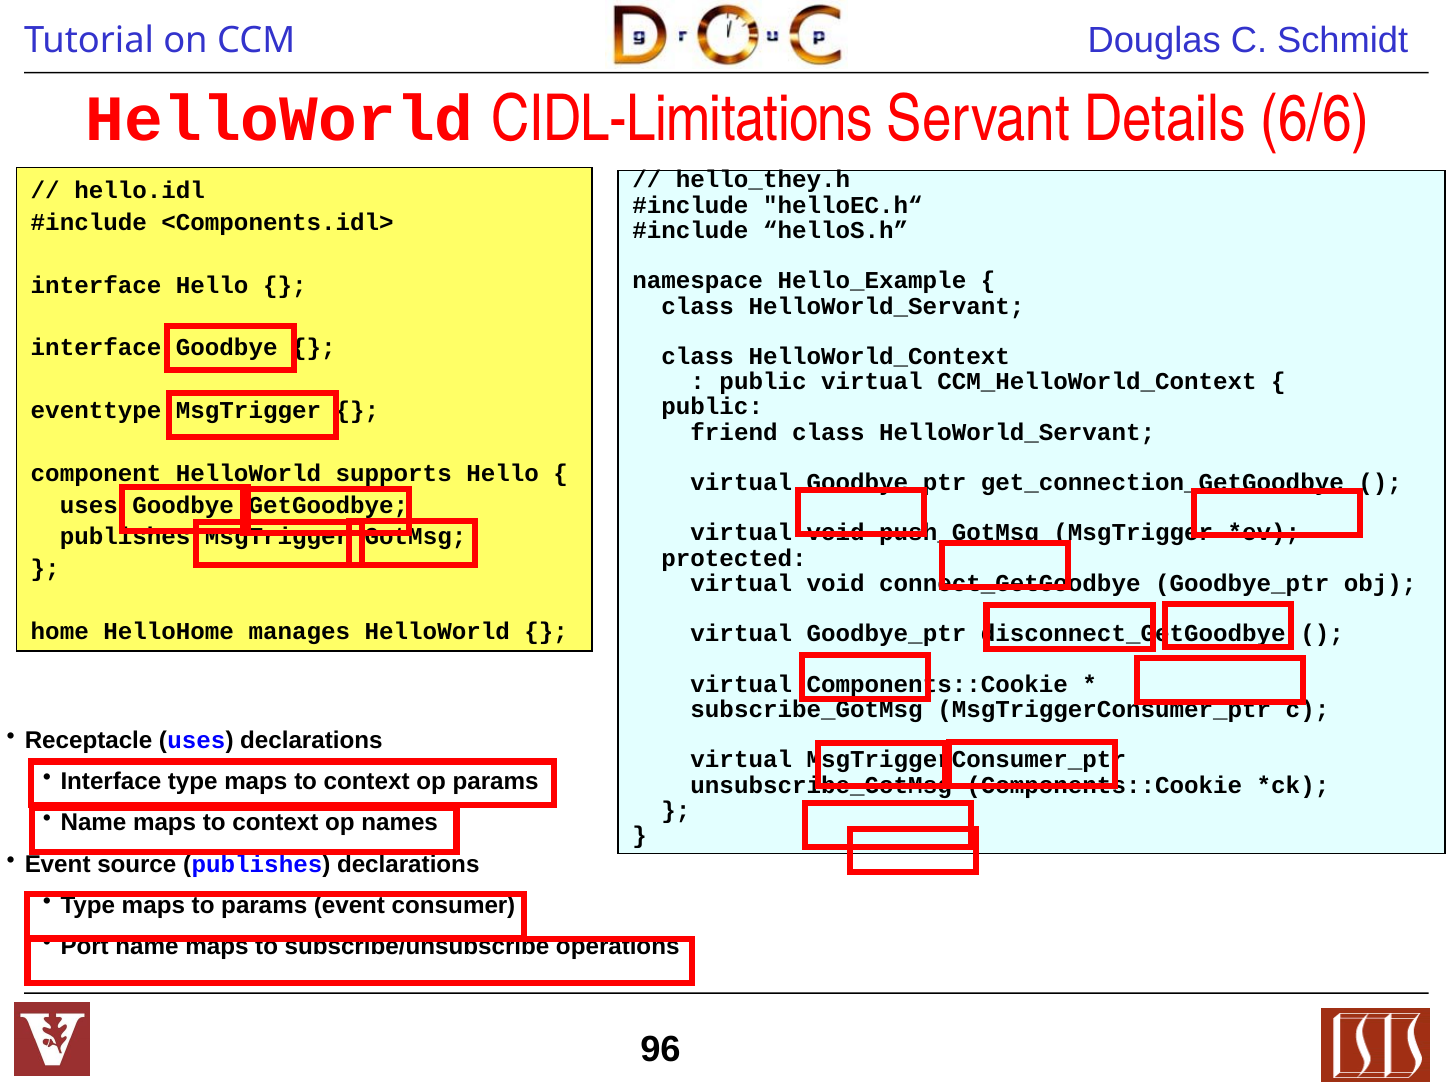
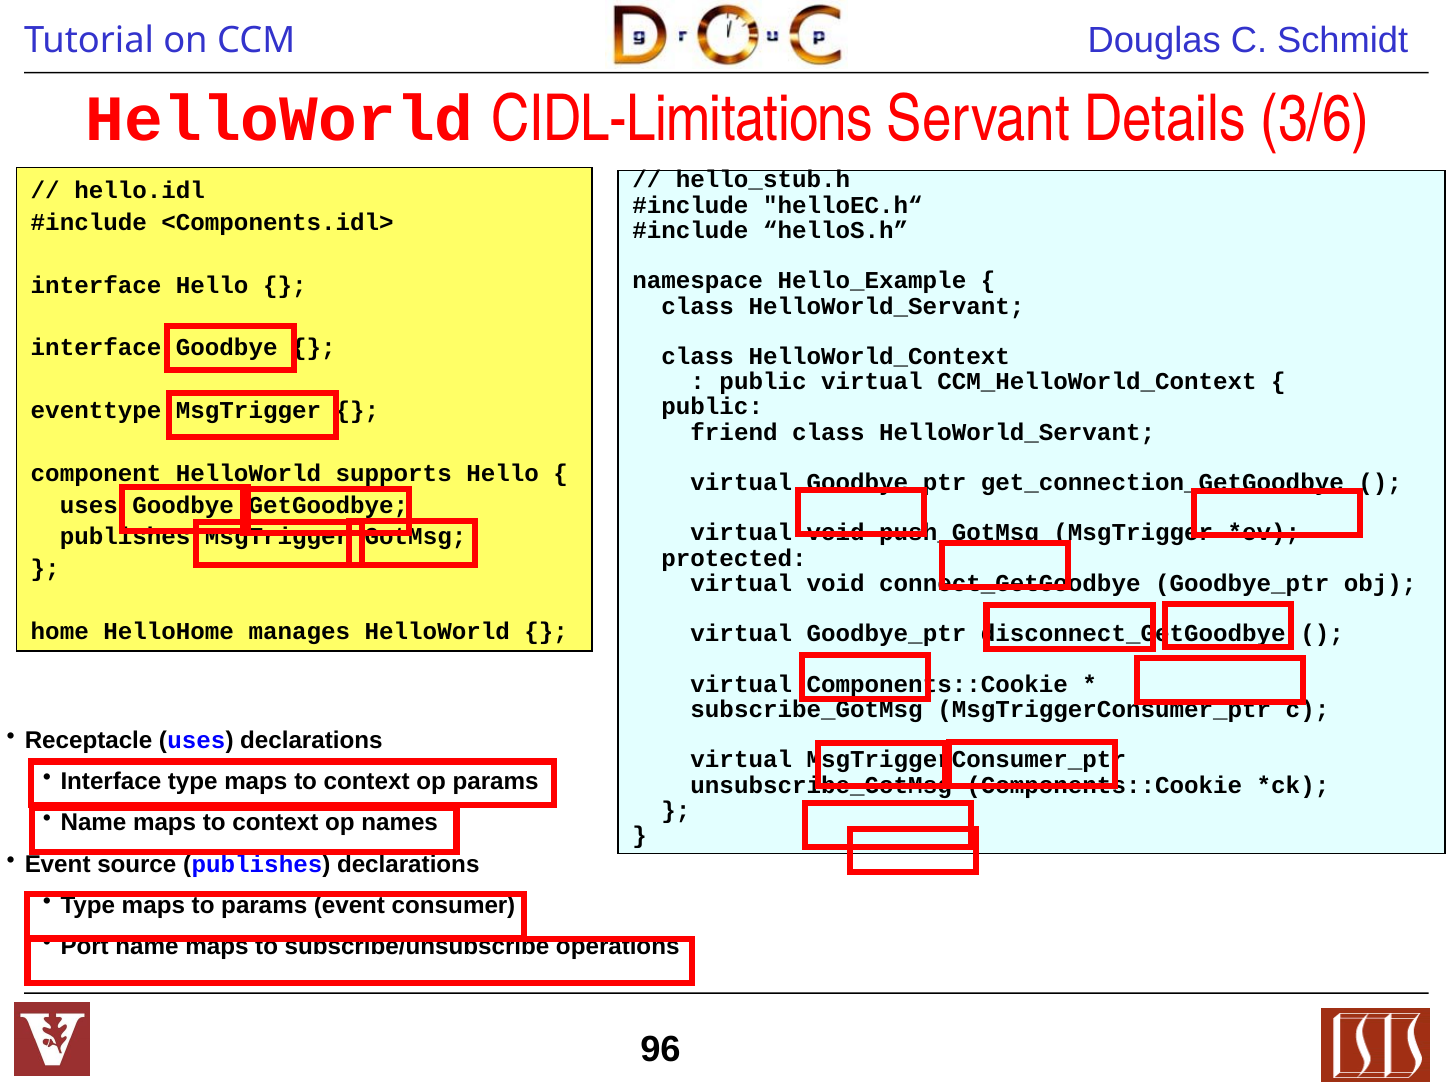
6/6: 6/6 -> 3/6 (1315, 120)
hello_they.h: hello_they.h -> hello_stub.h (763, 180)
